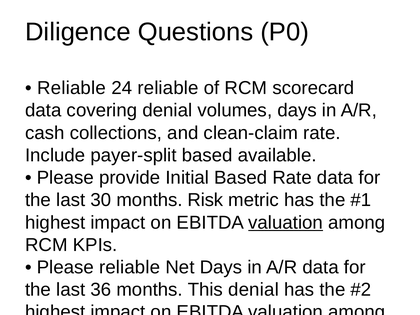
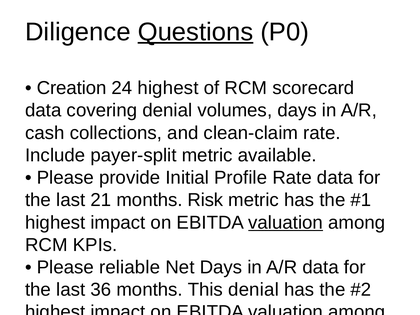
Questions underline: none -> present (196, 32)
Reliable: Reliable -> Creation (72, 88)
24 reliable: reliable -> highest (168, 88)
payer-split based: based -> metric (207, 155)
Initial Based: Based -> Profile (241, 178)
30: 30 -> 21 (101, 200)
